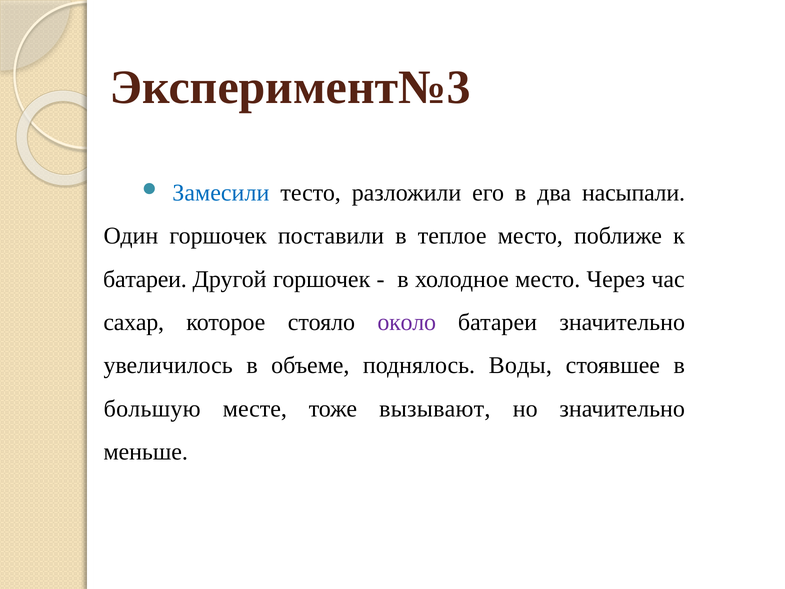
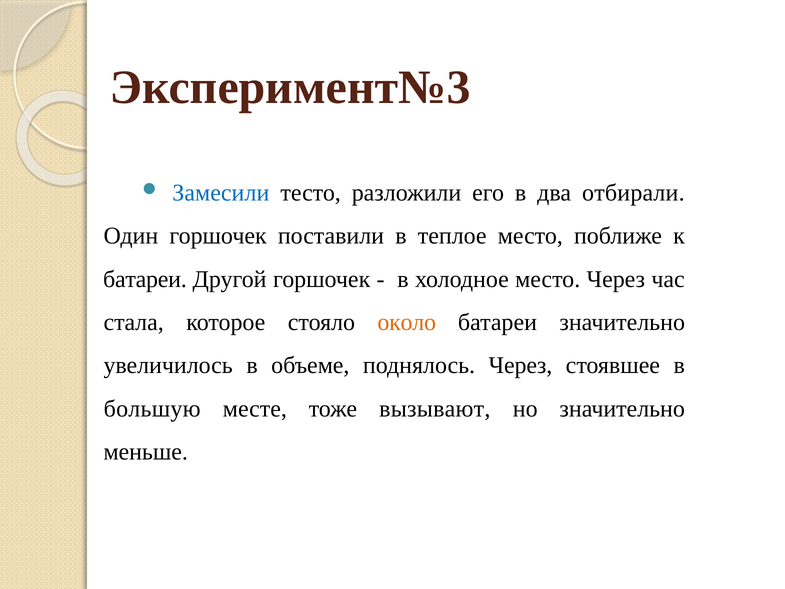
насыпали: насыпали -> отбирали (633, 193)
сахар: сахар -> стала (134, 322)
около colour: purple -> orange (407, 322)
поднялось Воды: Воды -> Через (520, 365)
